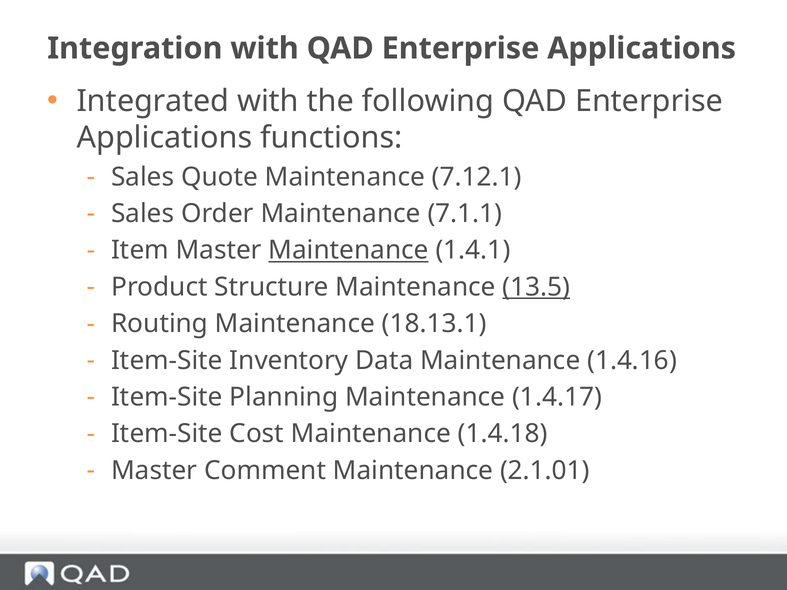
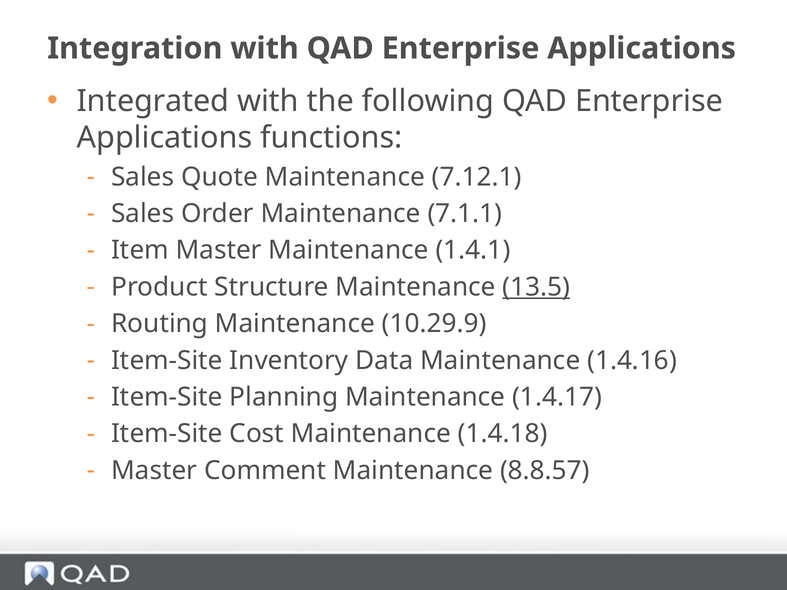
Maintenance underline: present -> none (349, 250)
18.13.1: 18.13.1 -> 10.29.9 (434, 324)
2.1.01: 2.1.01 -> 8.8.57 (545, 471)
